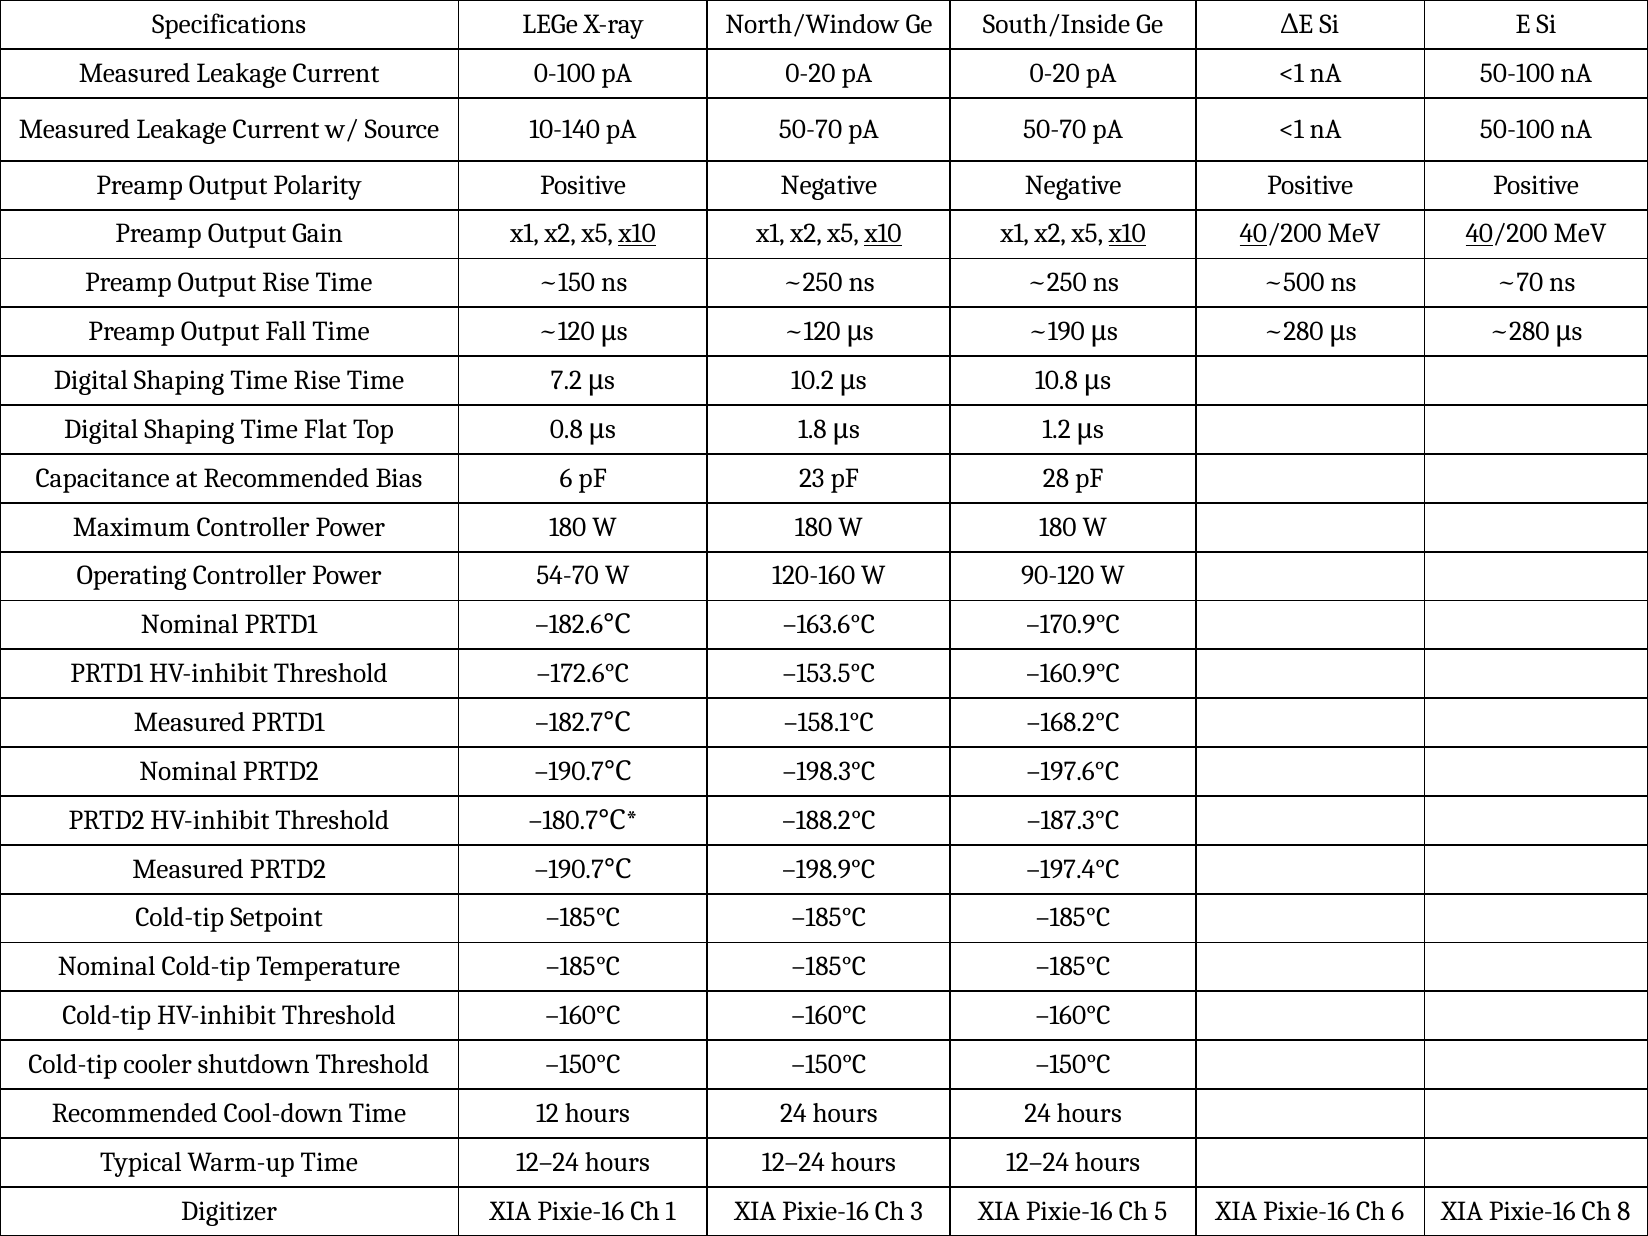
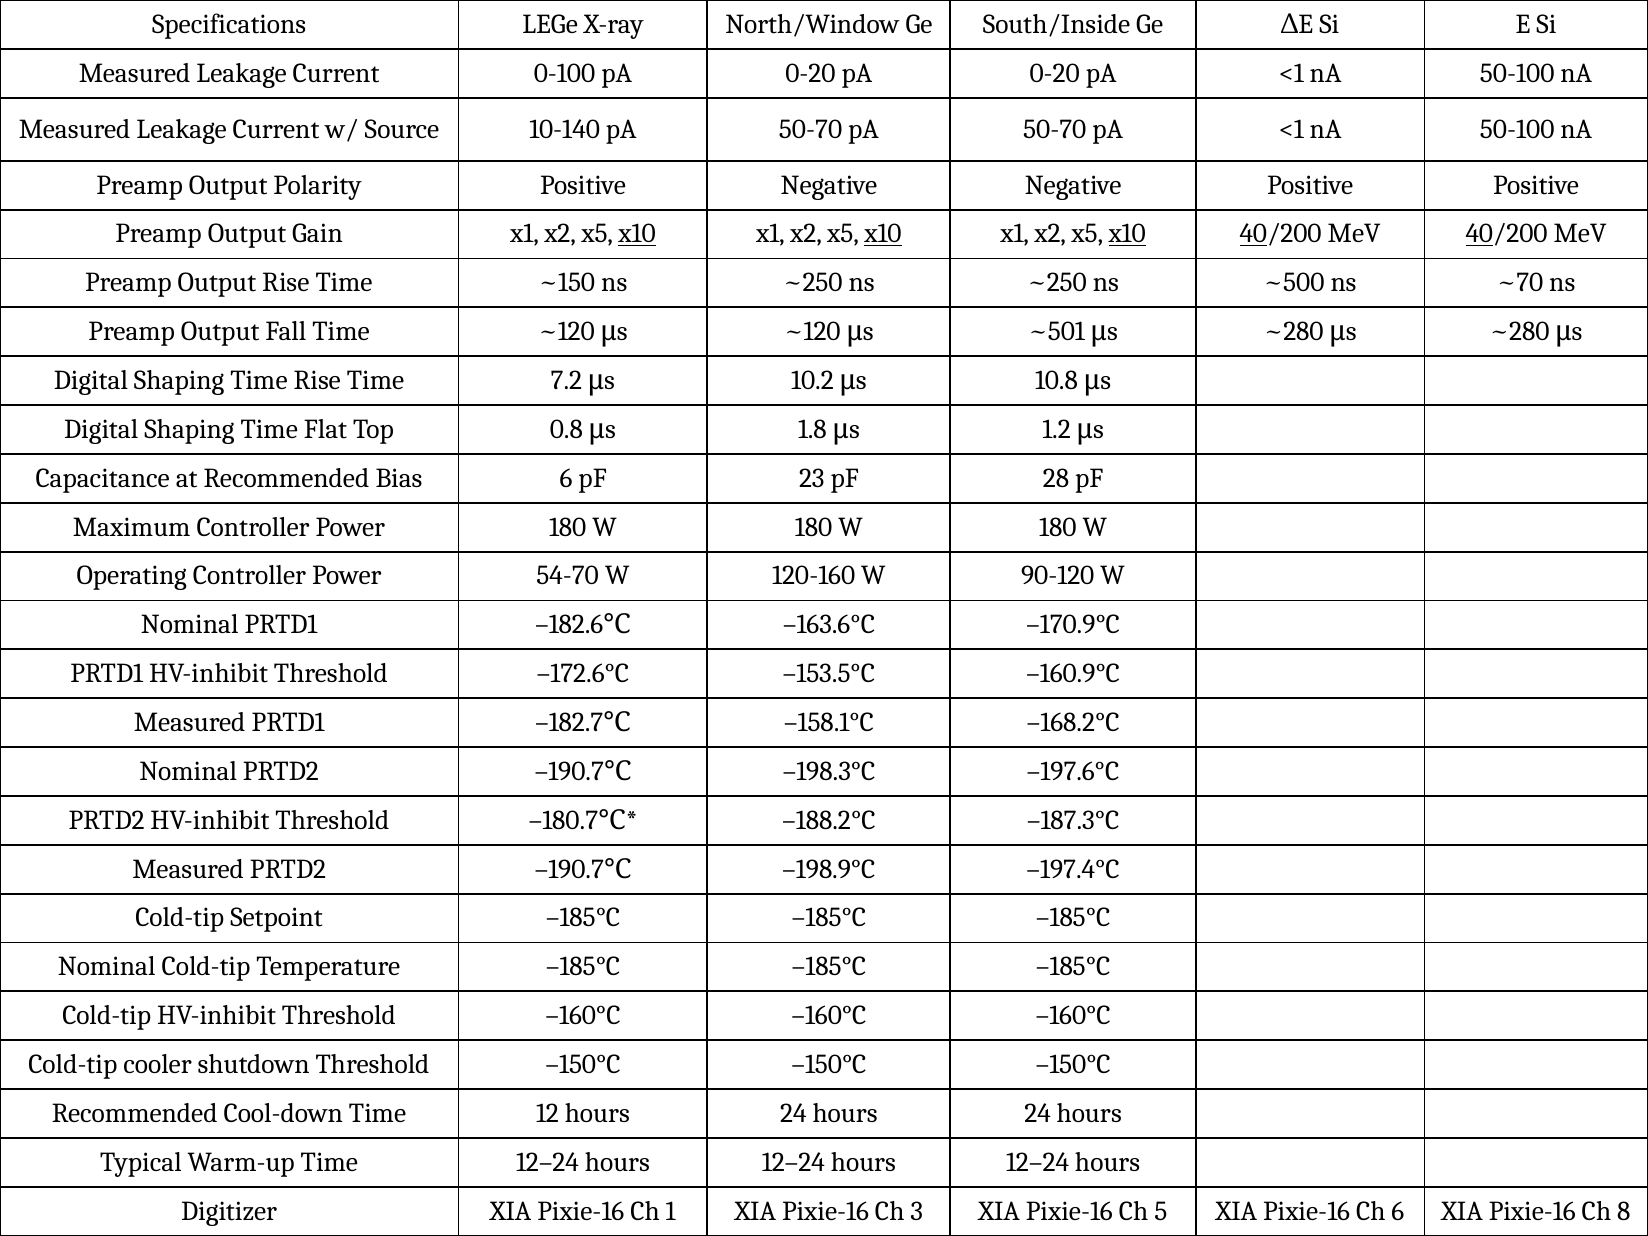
~190: ~190 -> ~501 (1057, 332)
